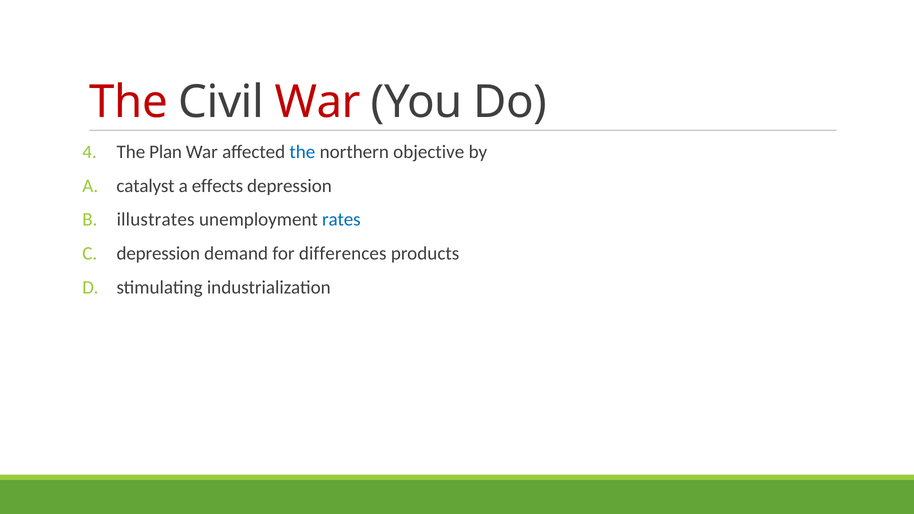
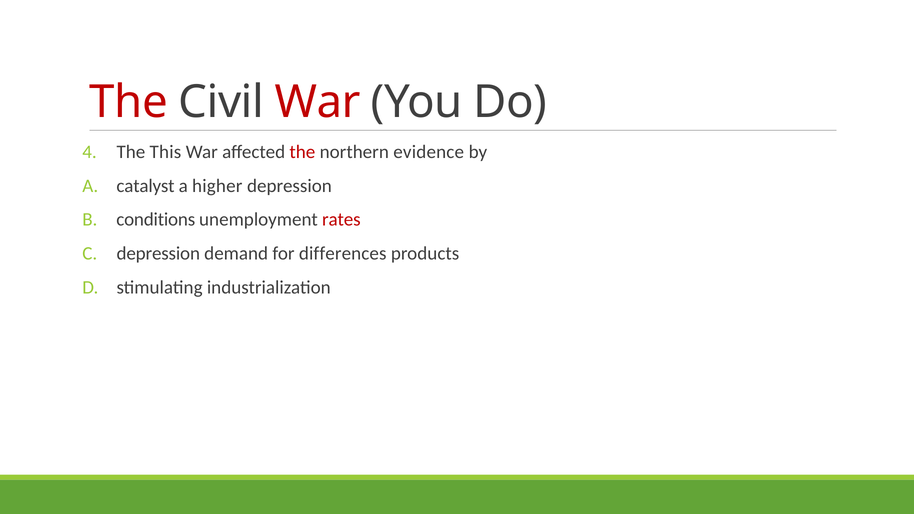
Plan: Plan -> This (165, 152)
the colour: blue -> red (302, 152)
objective: objective -> evidence (429, 152)
effects: effects -> higher (217, 186)
illustrates: illustrates -> conditions (156, 220)
rates colour: blue -> red (341, 220)
